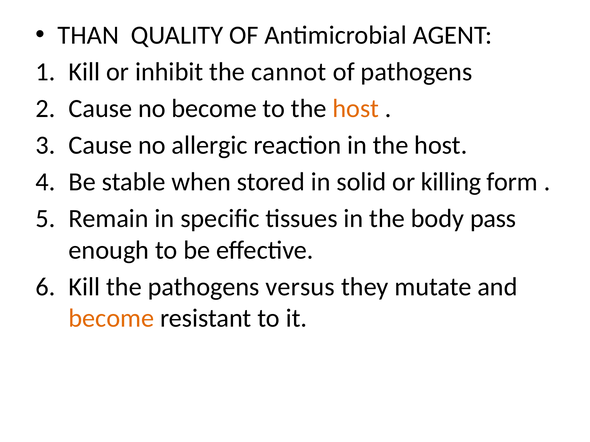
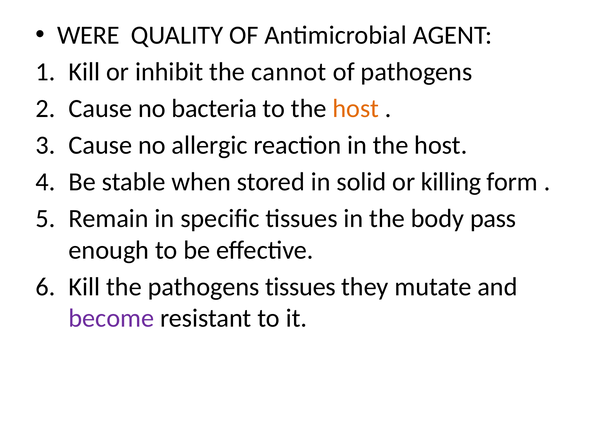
THAN: THAN -> WERE (88, 35)
no become: become -> bacteria (214, 109)
pathogens versus: versus -> tissues (300, 287)
become colour: orange -> purple (111, 319)
